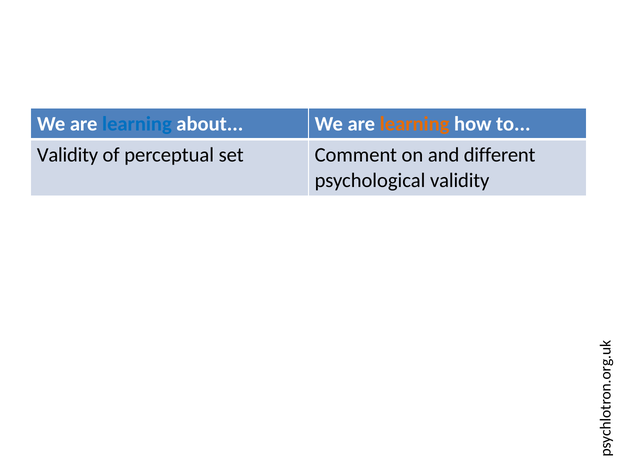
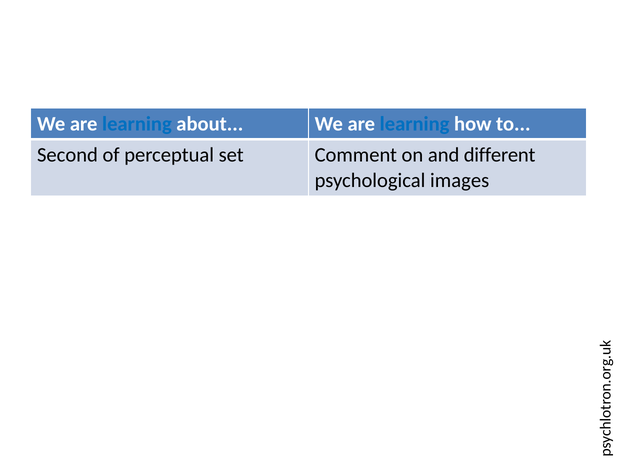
learning colour: orange -> blue (415, 124)
Validity: Validity -> Second (67, 155)
psychological validity: validity -> images (460, 180)
